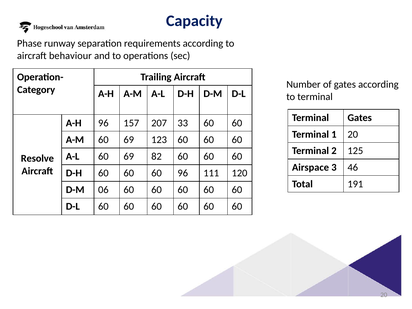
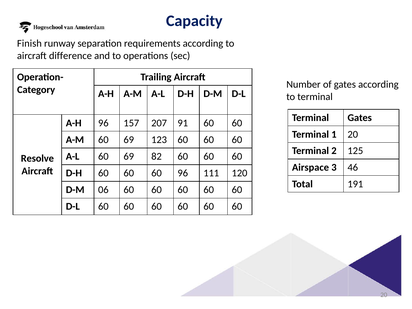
Phase: Phase -> Finish (29, 43)
behaviour: behaviour -> difference (70, 56)
33: 33 -> 91 (183, 123)
